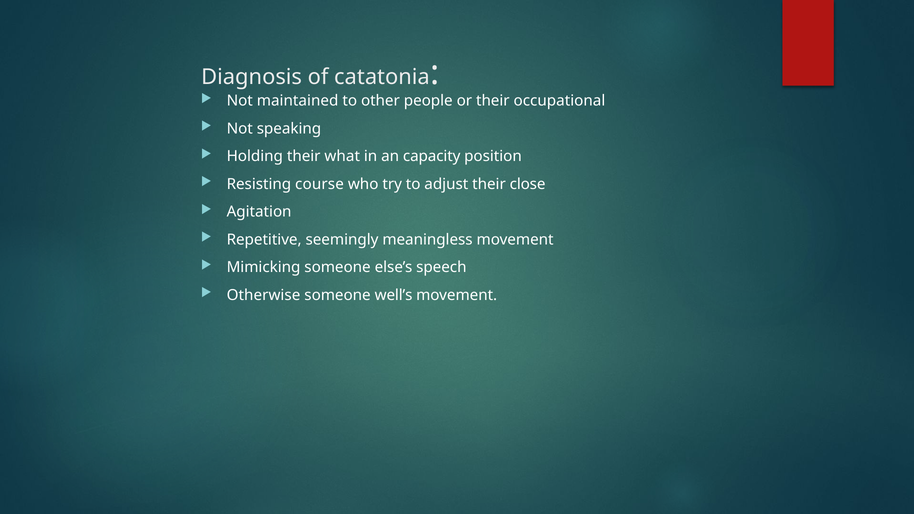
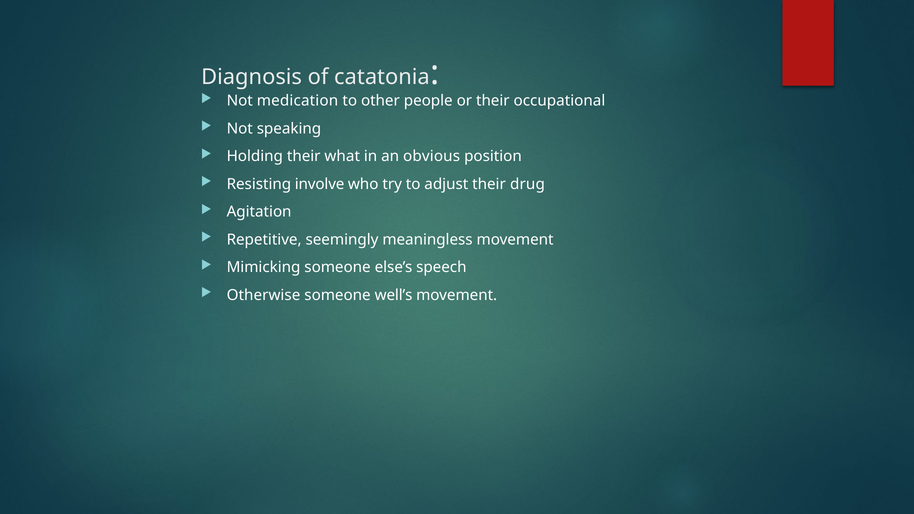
maintained: maintained -> medication (298, 101)
capacity: capacity -> obvious (432, 156)
course: course -> involve (320, 184)
close: close -> drug (527, 184)
